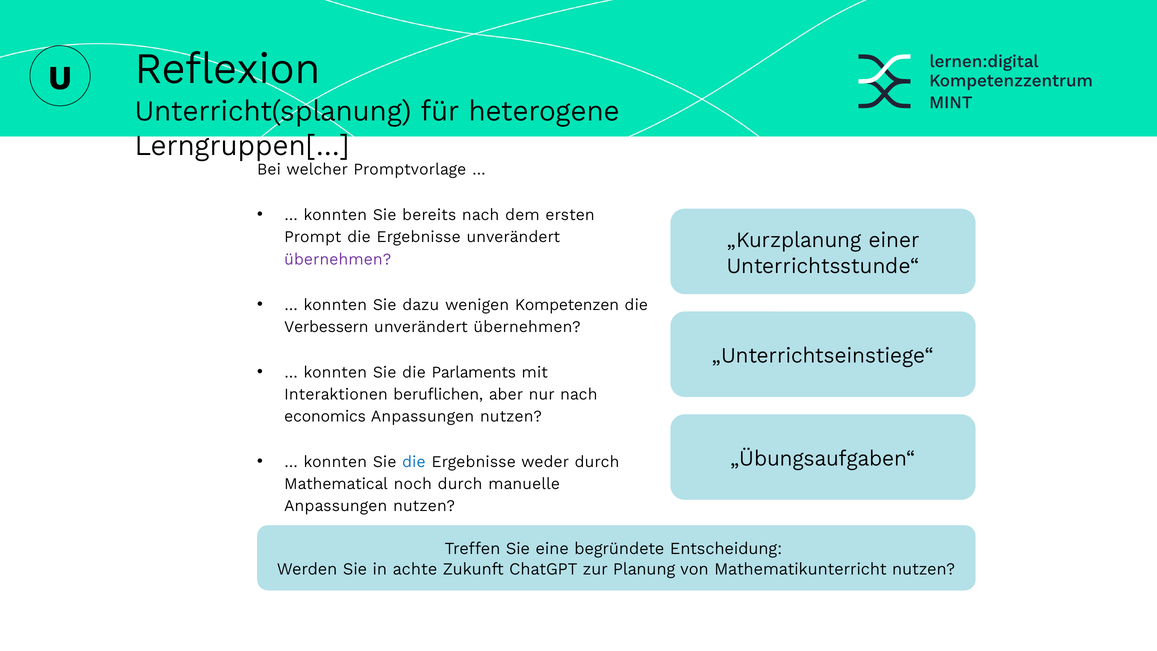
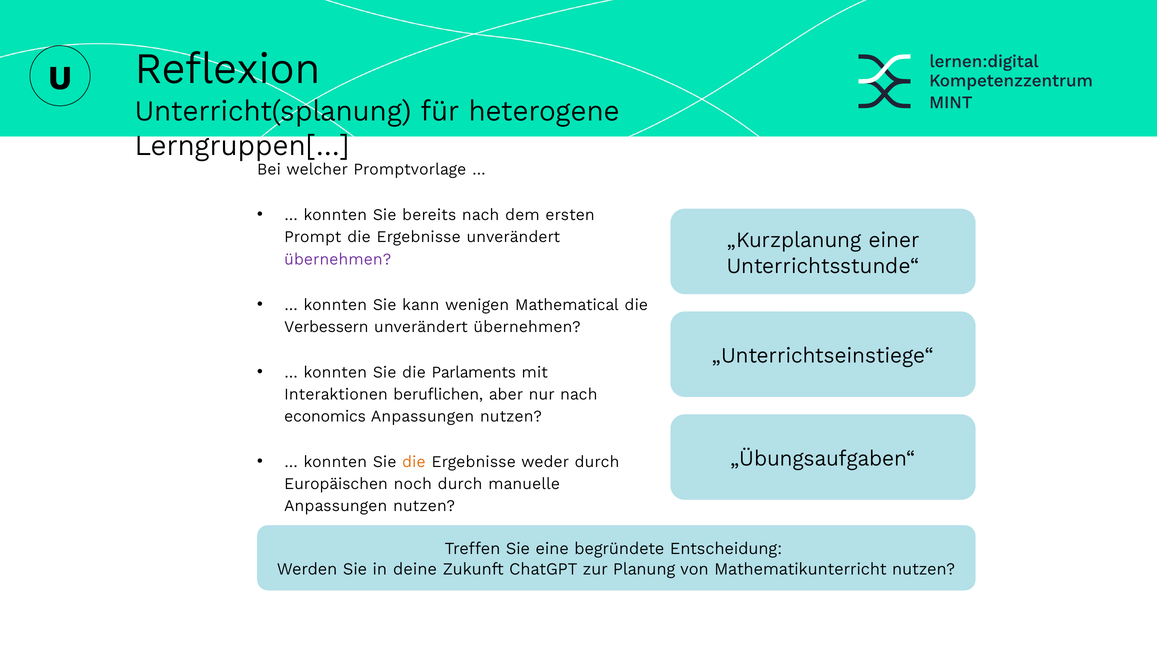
dazu: dazu -> kann (421, 305)
Kompetenzen: Kompetenzen -> Mathematical (567, 305)
die colour: blue -> orange (414, 462)
Mathematical: Mathematical -> Europäischen (336, 484)
achte: achte -> deine (415, 569)
